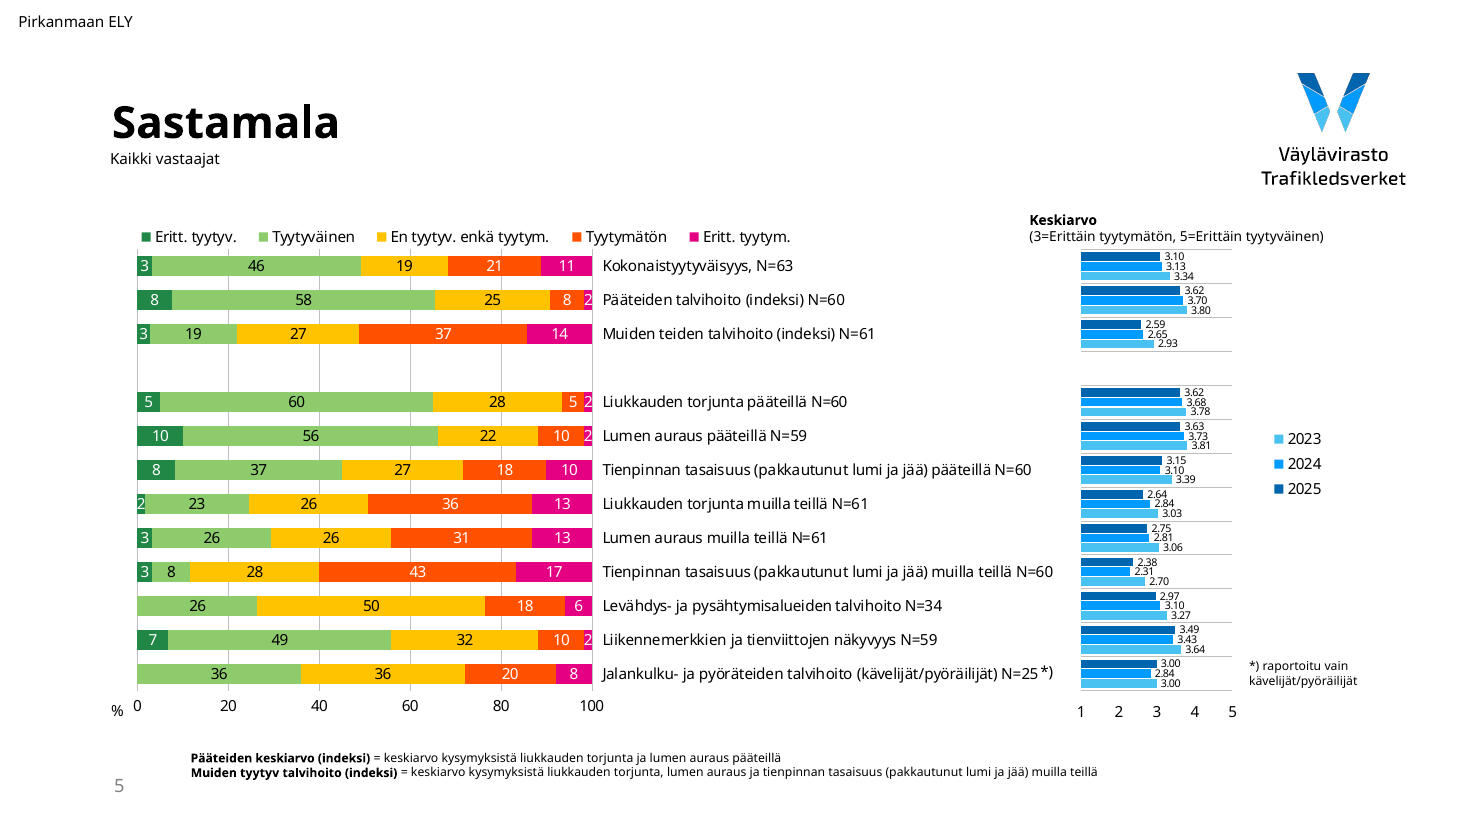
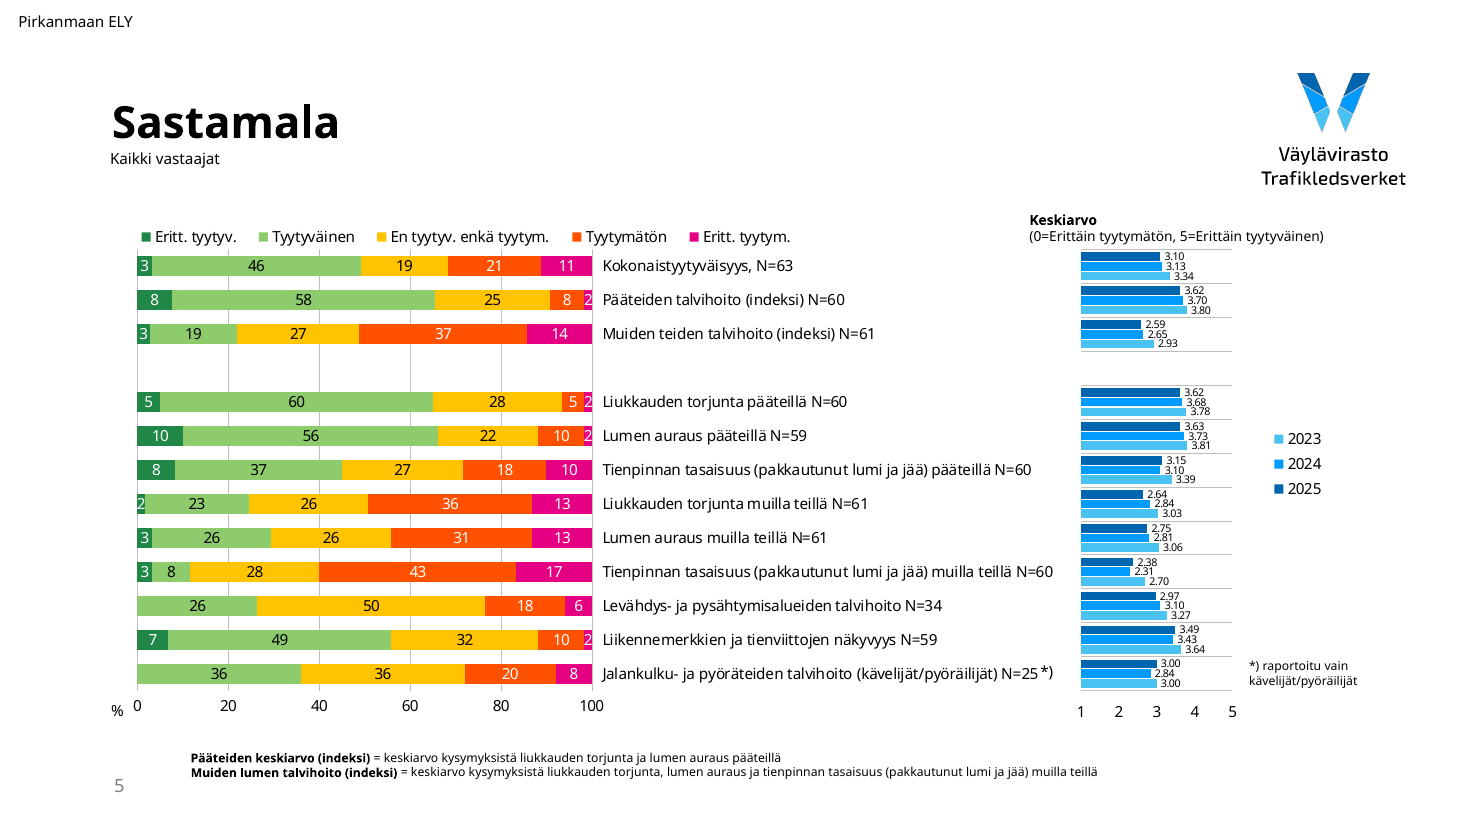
3=Erittäin: 3=Erittäin -> 0=Erittäin (1063, 237)
Muiden tyytyv: tyytyv -> lumen (260, 773)
